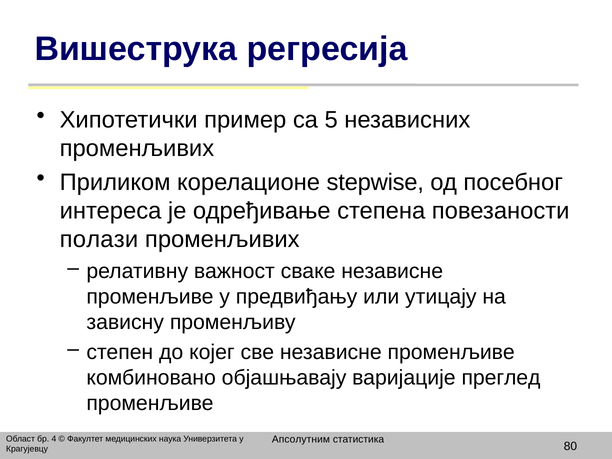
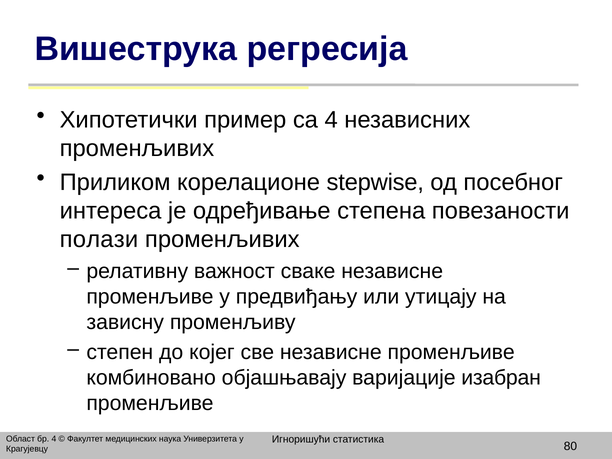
са 5: 5 -> 4 (331, 120)
преглед: преглед -> изабран (501, 378)
Апсолутним: Апсолутним -> Игноришући (301, 439)
